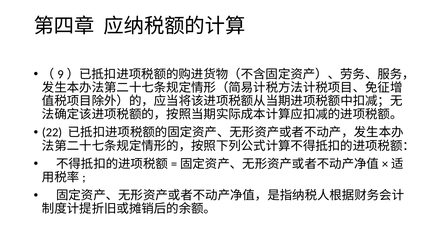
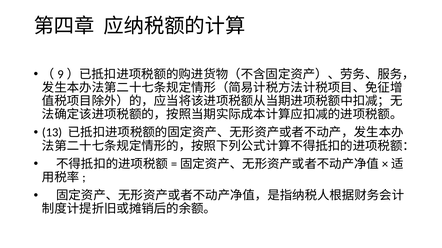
22: 22 -> 13 (52, 133)
